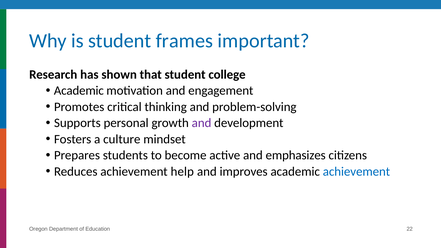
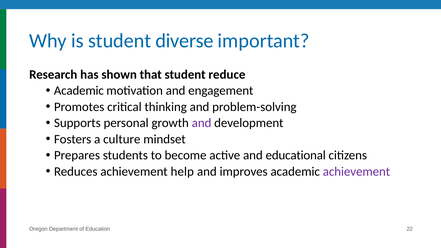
frames: frames -> diverse (185, 41)
college: college -> reduce (227, 75)
emphasizes: emphasizes -> educational (296, 155)
achievement colour: blue -> purple (356, 171)
